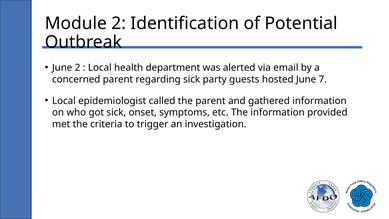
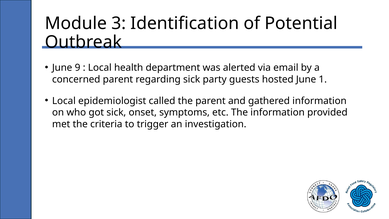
Module 2: 2 -> 3 (119, 23)
June 2: 2 -> 9 (78, 68)
7: 7 -> 1 (323, 79)
